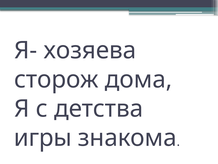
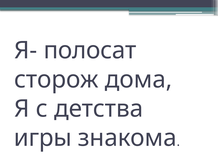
хозяева: хозяева -> полосат (90, 50)
